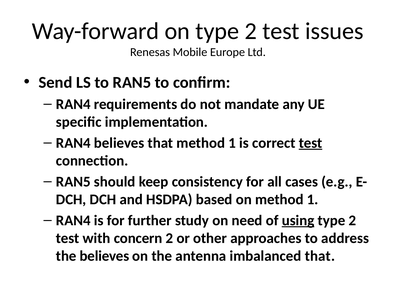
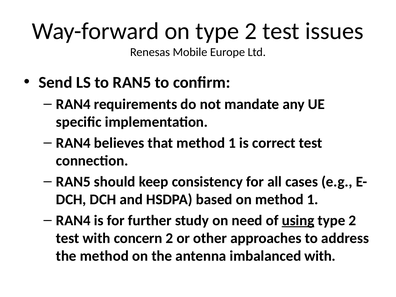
test underline: present -> none (311, 143)
the believes: believes -> method (104, 256)
imbalanced that: that -> with (320, 256)
